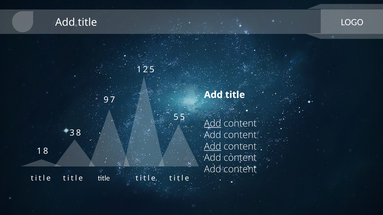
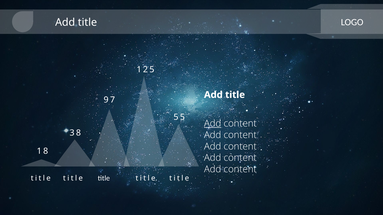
Add underline: present -> none (213, 147)
